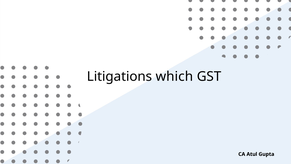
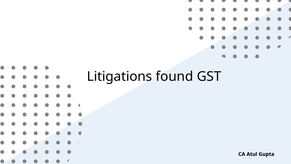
which: which -> found (174, 76)
